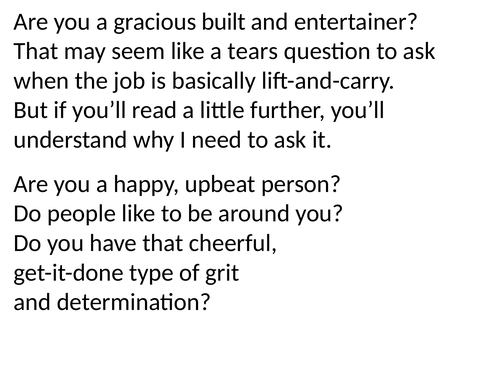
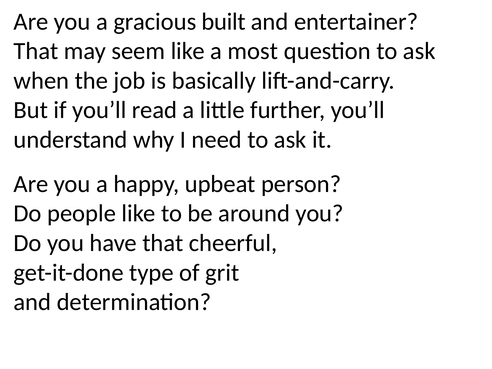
tears: tears -> most (253, 51)
